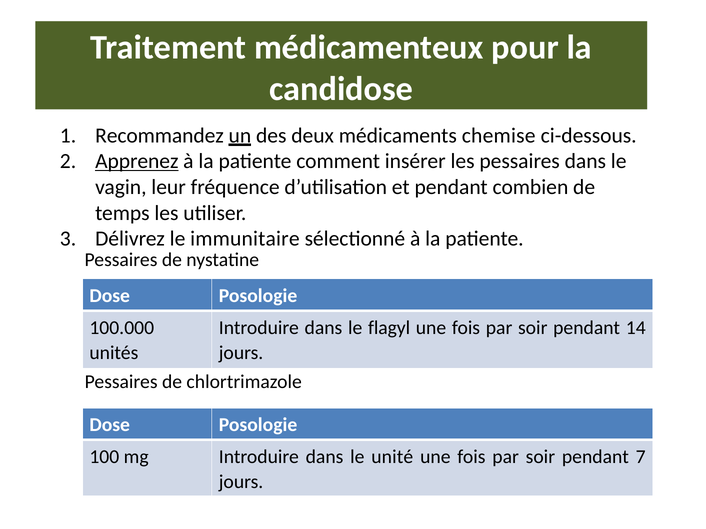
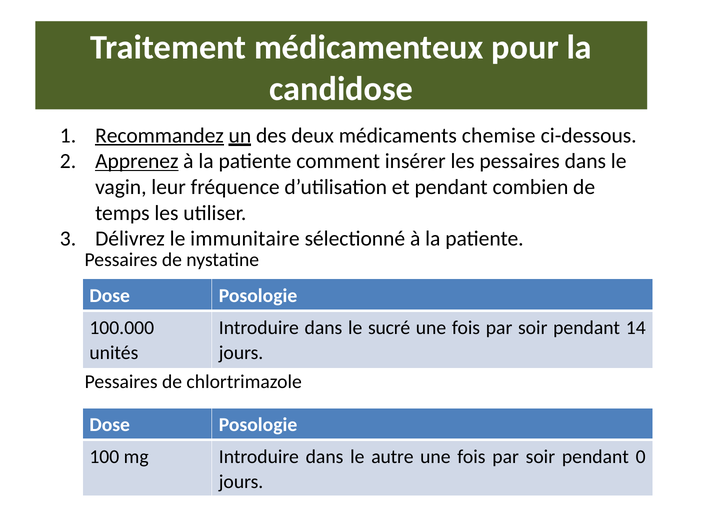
Recommandez underline: none -> present (160, 136)
flagyl: flagyl -> sucré (389, 328)
unité: unité -> autre (392, 457)
7: 7 -> 0 (641, 457)
